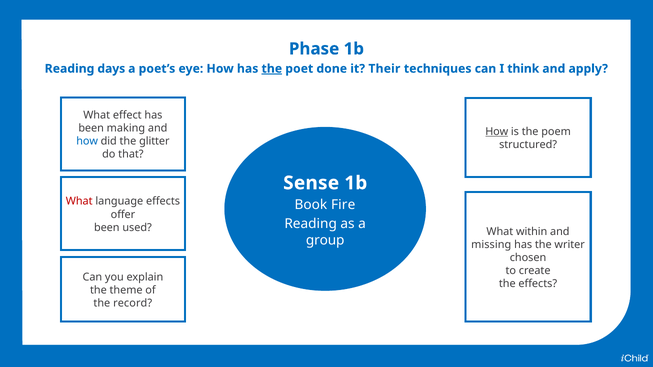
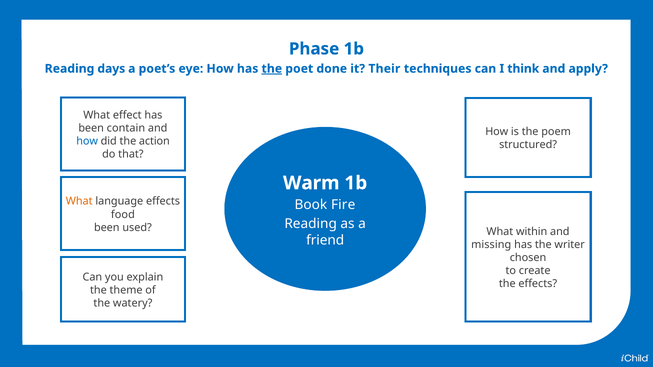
making: making -> contain (126, 128)
How underline: present -> none (497, 132)
glitter: glitter -> action (154, 141)
Sense: Sense -> Warm (311, 183)
What colour: red -> orange (79, 202)
offer: offer -> food (123, 215)
group: group -> friend (325, 240)
record: record -> watery (133, 303)
